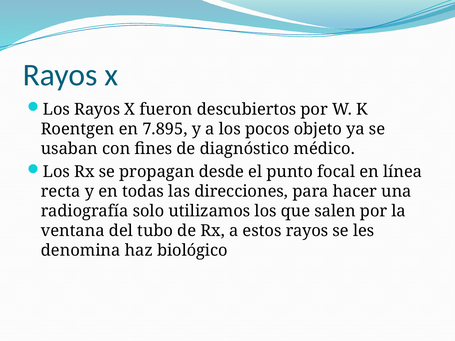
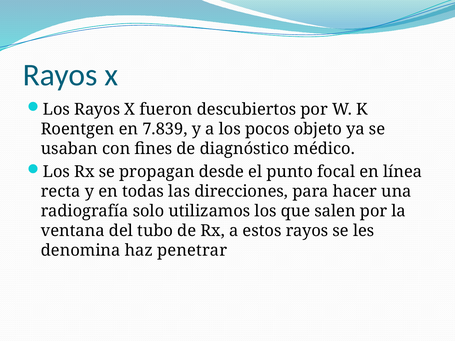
7.895: 7.895 -> 7.839 (165, 129)
biológico: biológico -> penetrar (192, 251)
